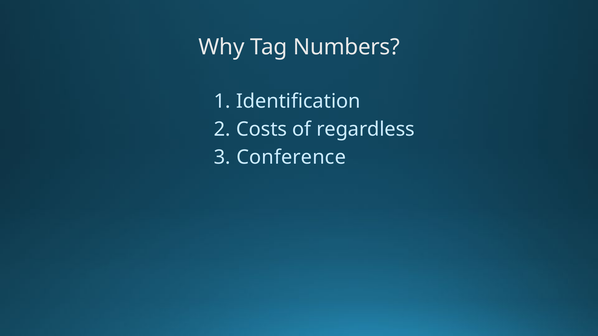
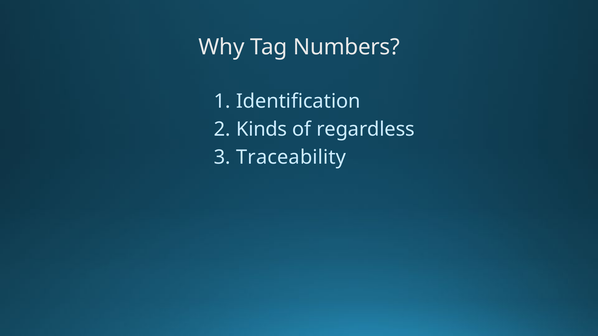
Costs: Costs -> Kinds (262, 129)
Conference: Conference -> Traceability (291, 157)
